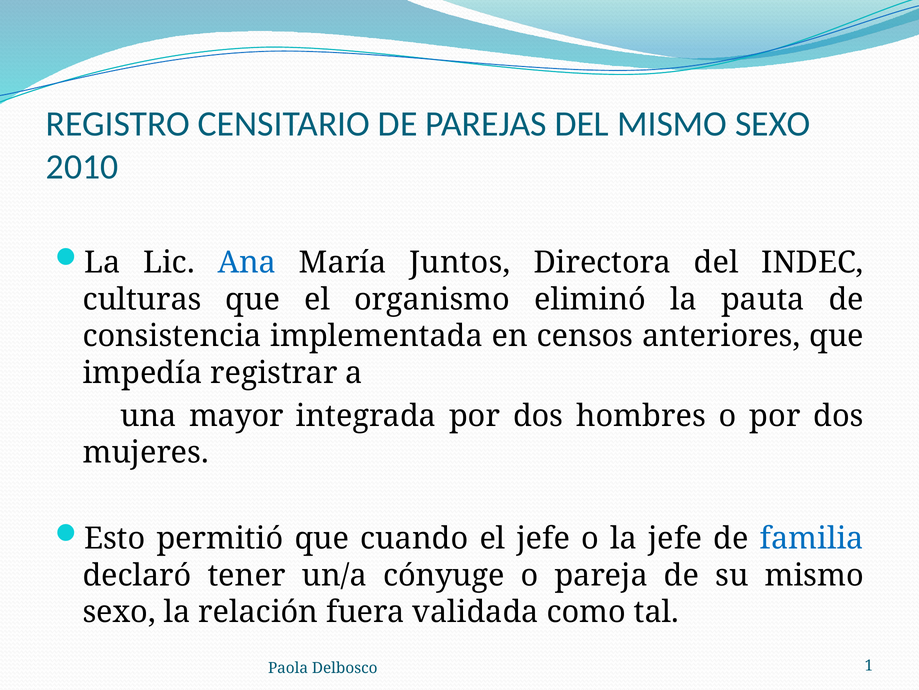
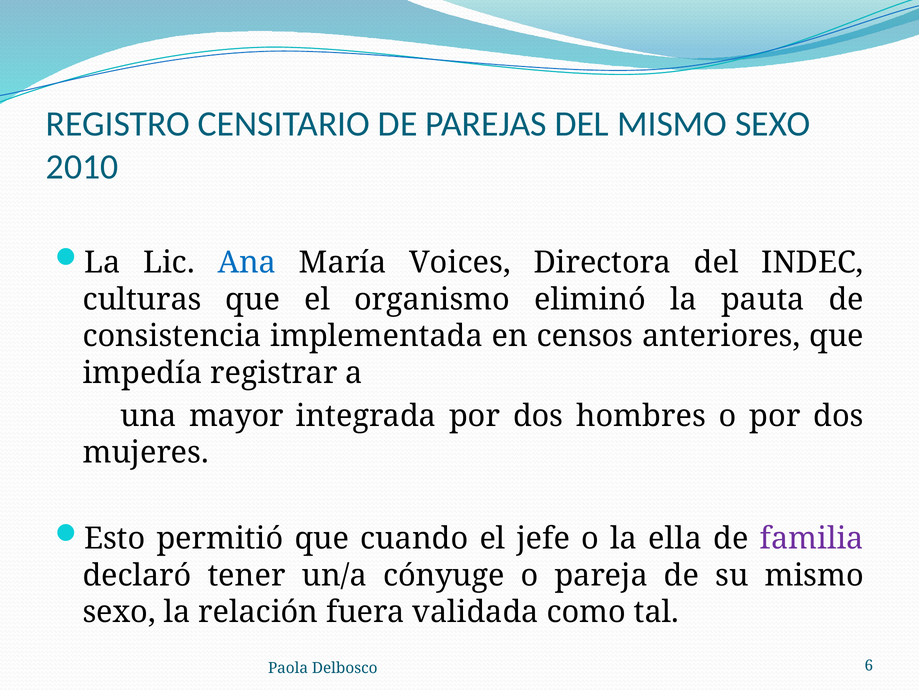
Juntos: Juntos -> Voices (460, 262)
la jefe: jefe -> ella (675, 538)
familia colour: blue -> purple (812, 538)
1: 1 -> 6 (869, 665)
